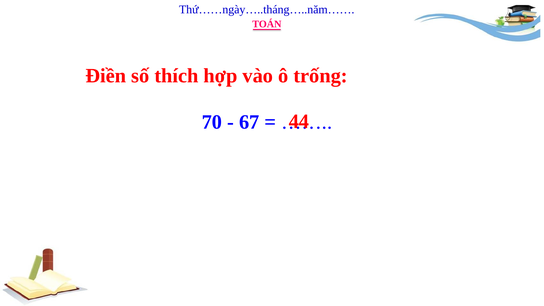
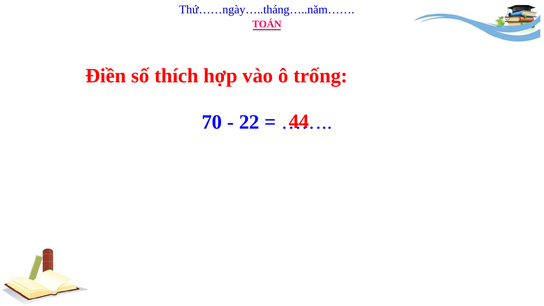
67: 67 -> 22 (249, 122)
